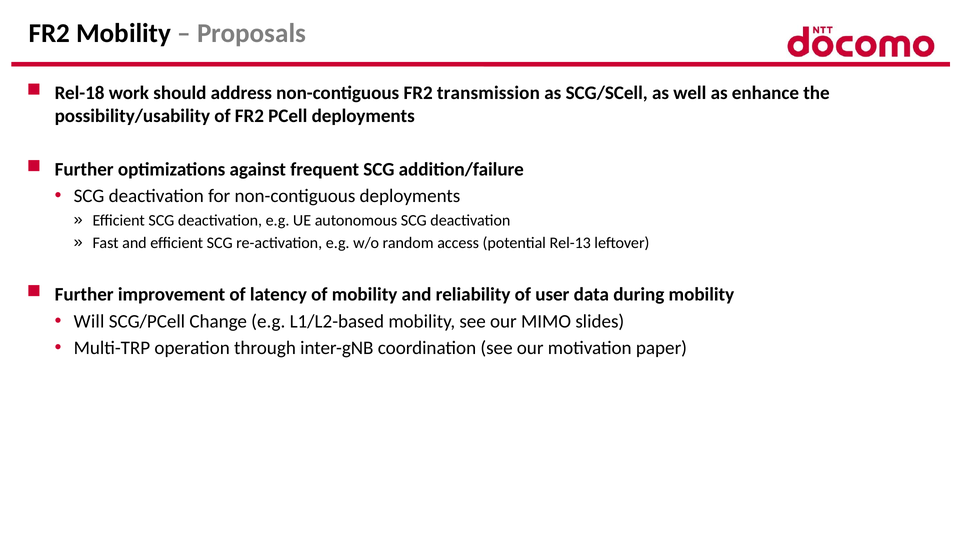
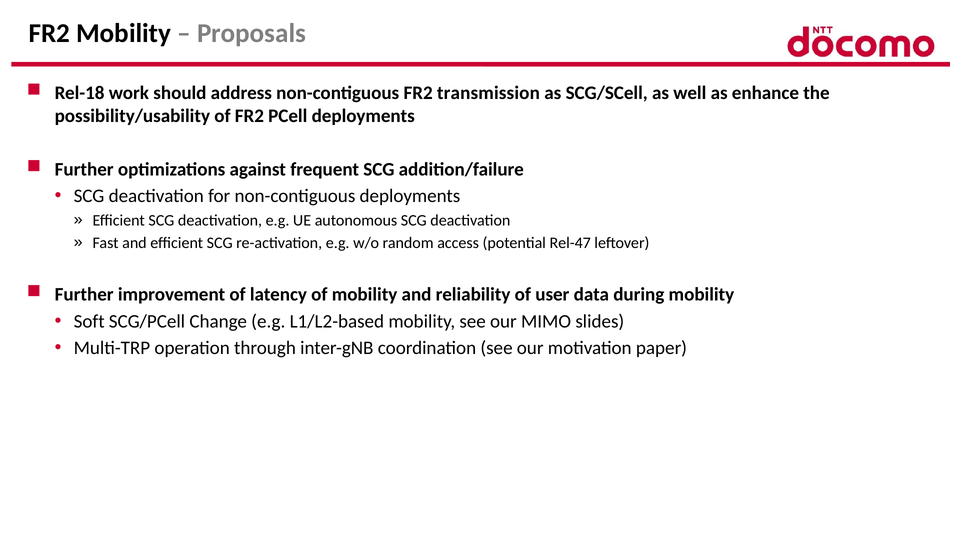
Rel-13: Rel-13 -> Rel-47 (570, 243)
Will: Will -> Soft (89, 321)
